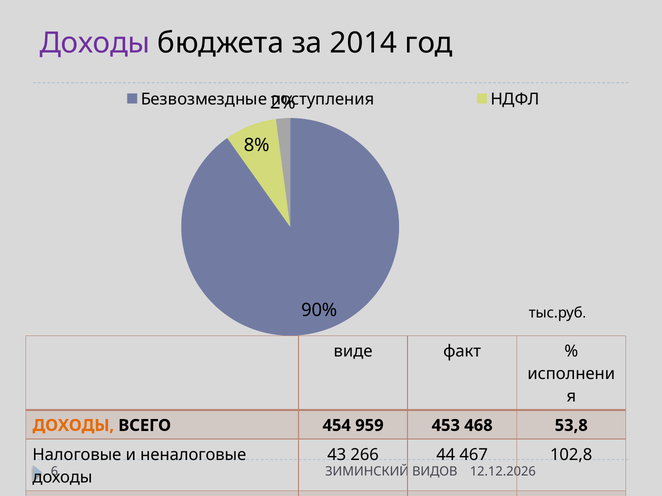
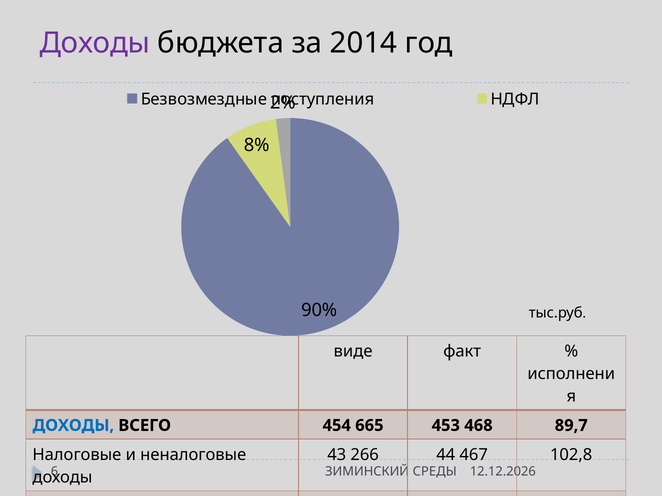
ДОХОДЫ colour: orange -> blue (73, 426)
959: 959 -> 665 (369, 426)
53,8: 53,8 -> 89,7 (571, 426)
ВИДОВ: ВИДОВ -> СРЕДЫ (435, 472)
